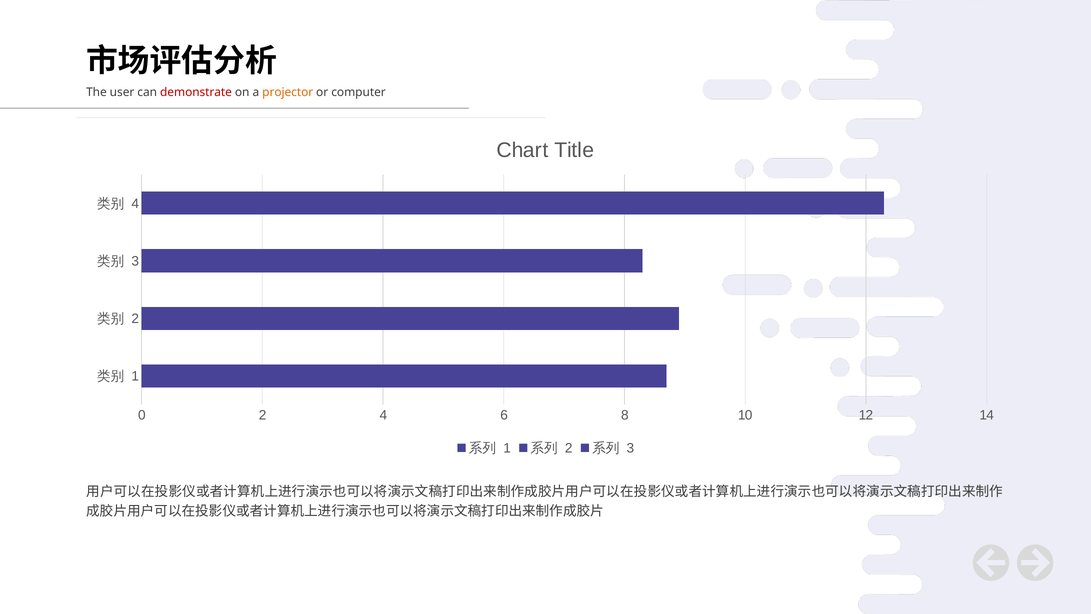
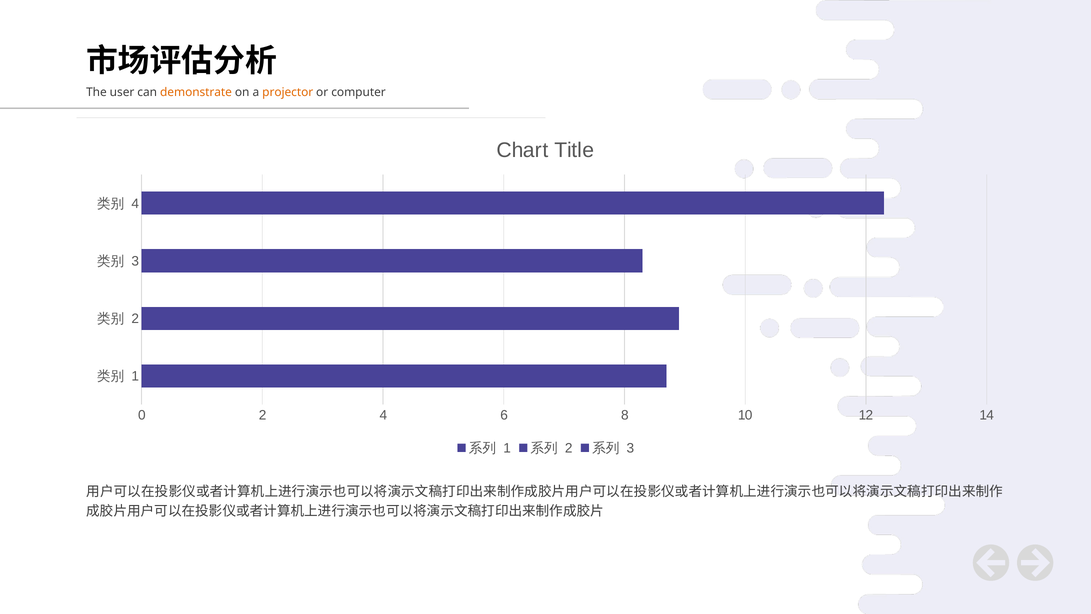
demonstrate colour: red -> orange (196, 92)
